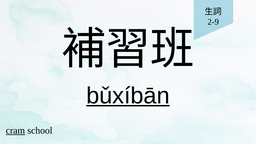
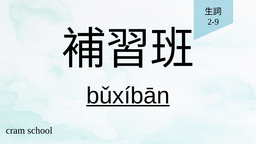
cram underline: present -> none (15, 130)
